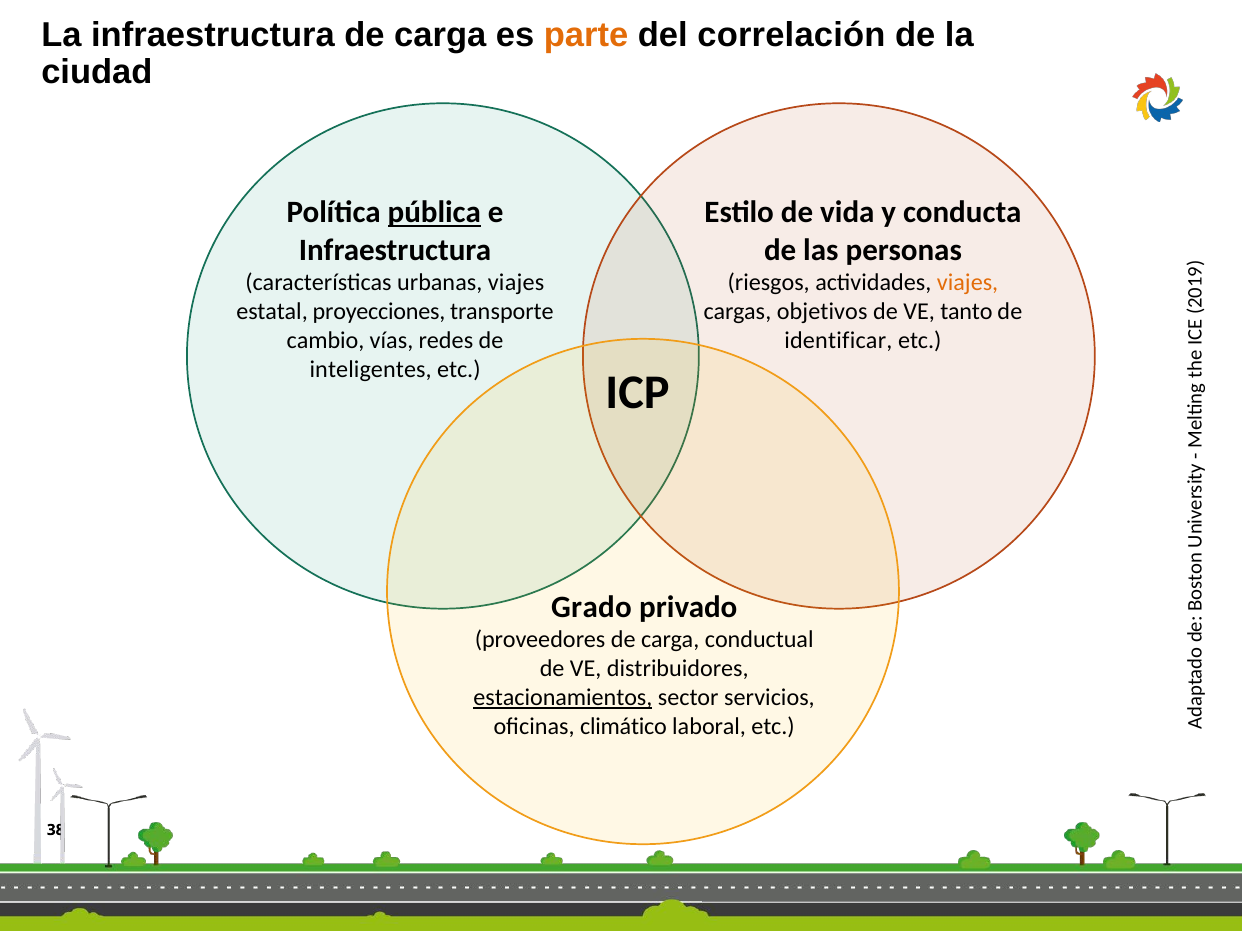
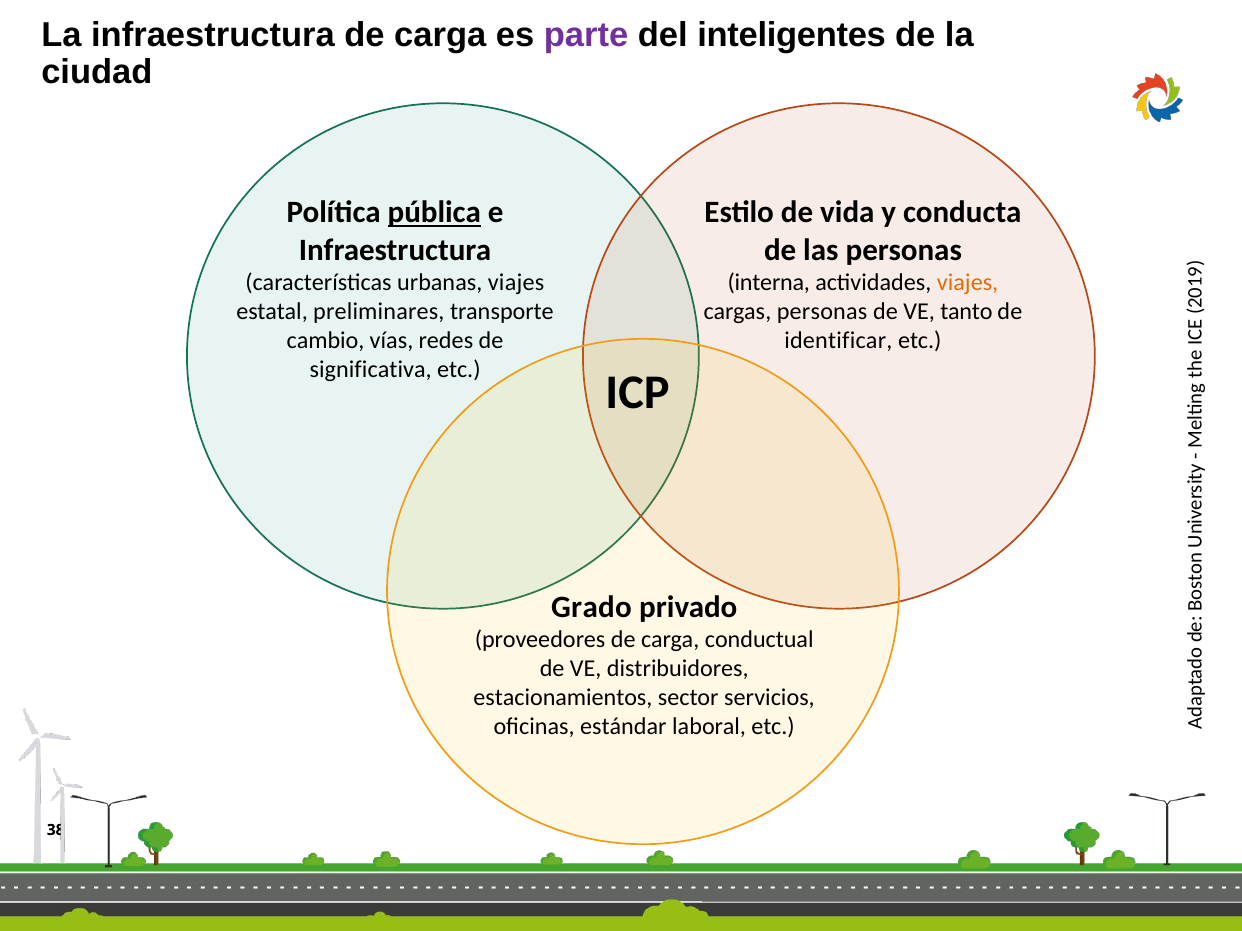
parte colour: orange -> purple (586, 35)
correlación: correlación -> inteligentes (792, 35)
riesgos: riesgos -> interna (769, 283)
proyecciones: proyecciones -> preliminares (379, 312)
cargas objetivos: objetivos -> personas (822, 312)
inteligentes: inteligentes -> significativa (371, 370)
estacionamientos underline: present -> none (563, 698)
climático: climático -> estándar (623, 727)
